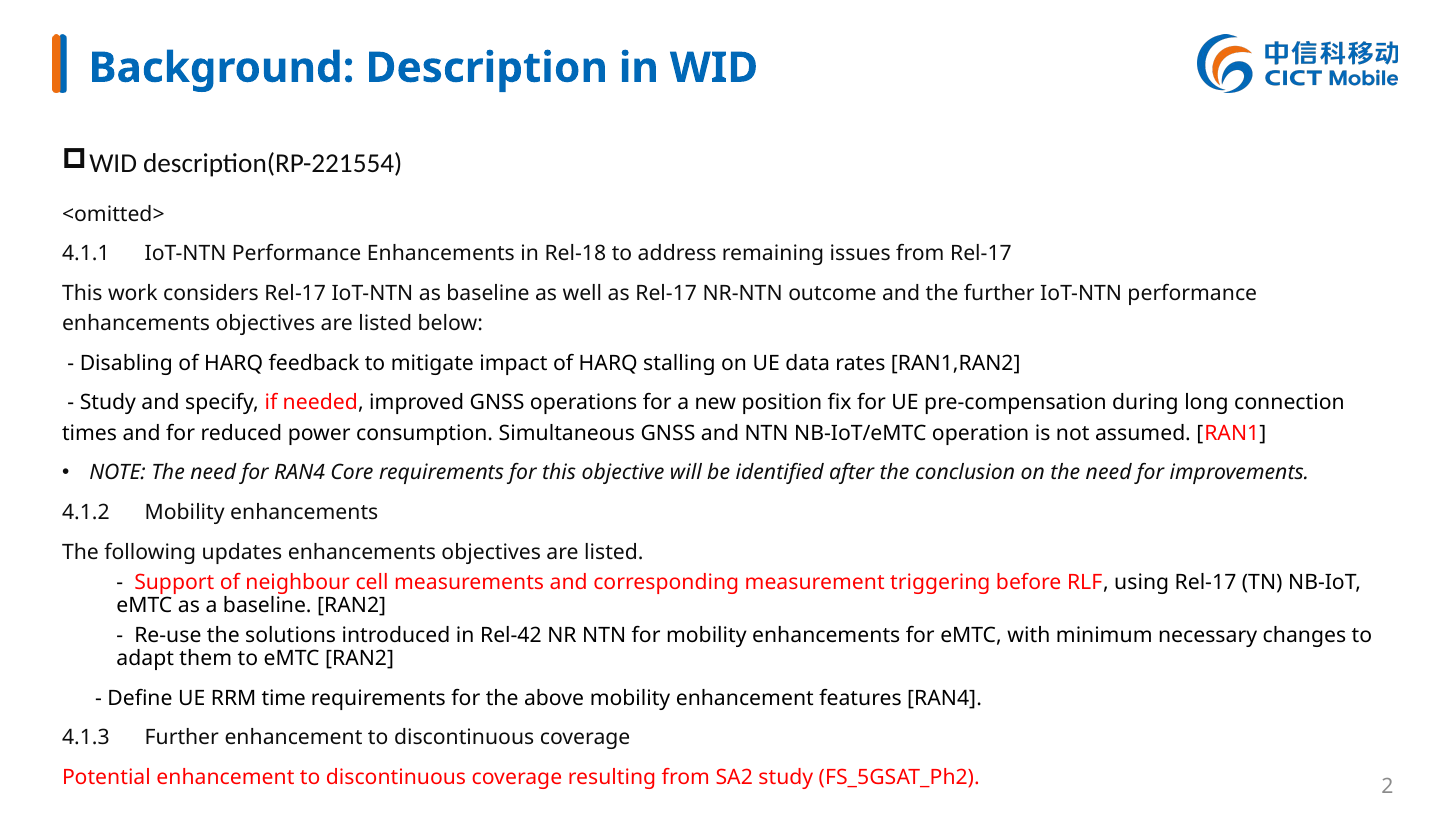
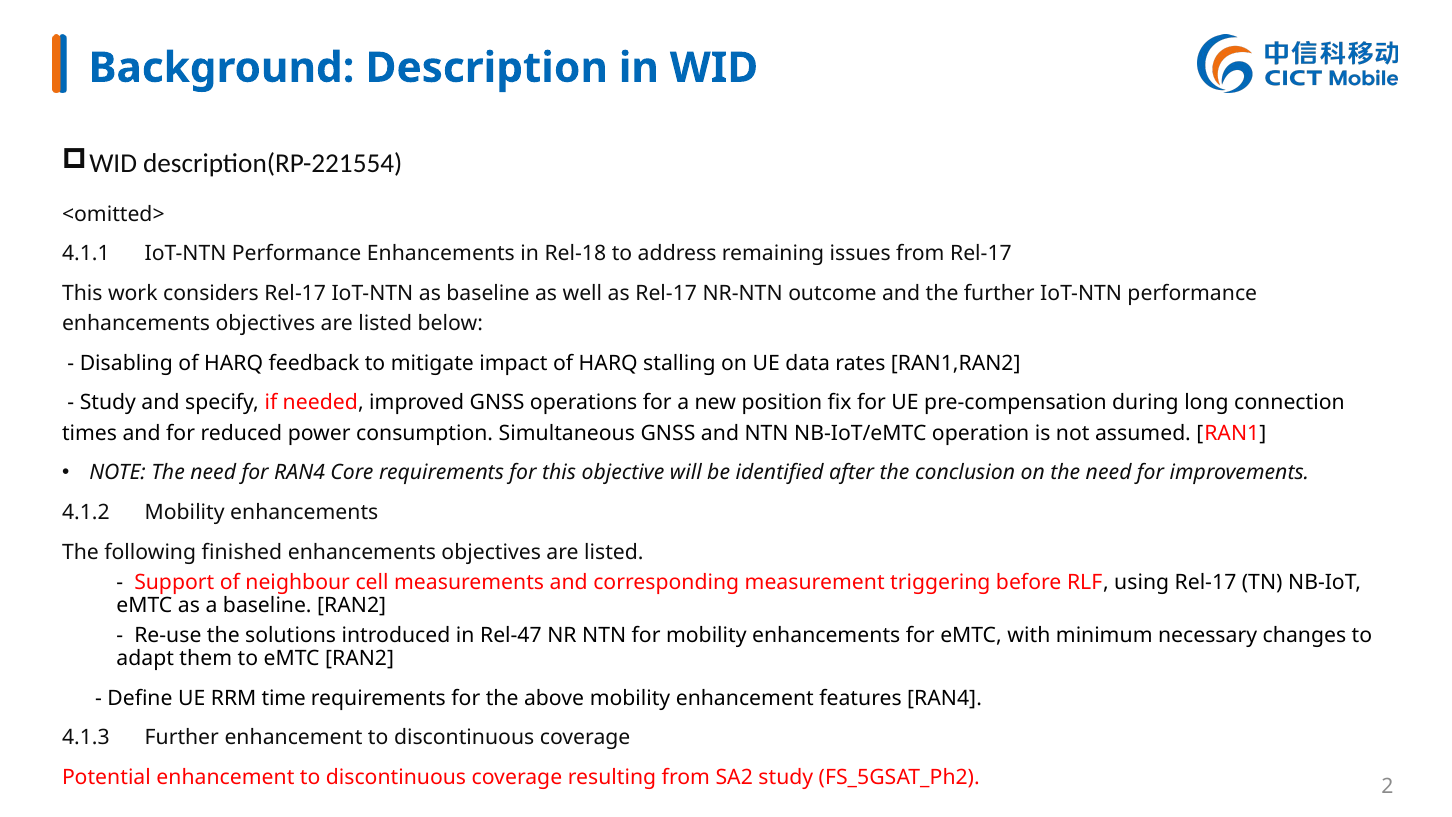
updates: updates -> finished (242, 552)
Rel-42: Rel-42 -> Rel-47 (511, 635)
